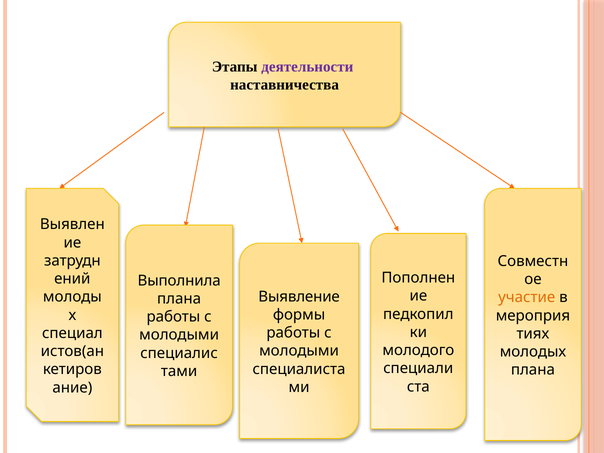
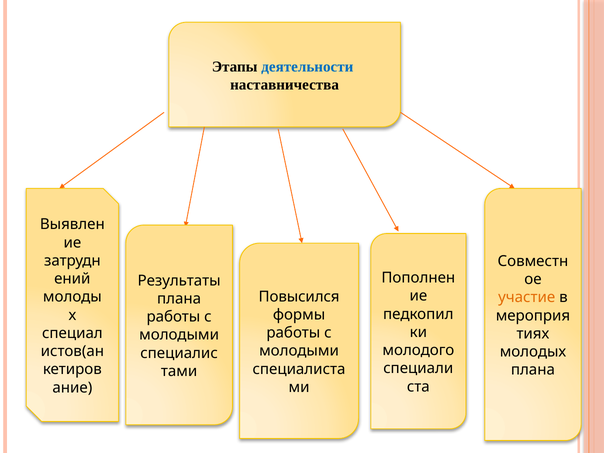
деятельности colour: purple -> blue (307, 67)
Выполнила: Выполнила -> Результаты (179, 281)
Выявление: Выявление -> Повысился (299, 297)
